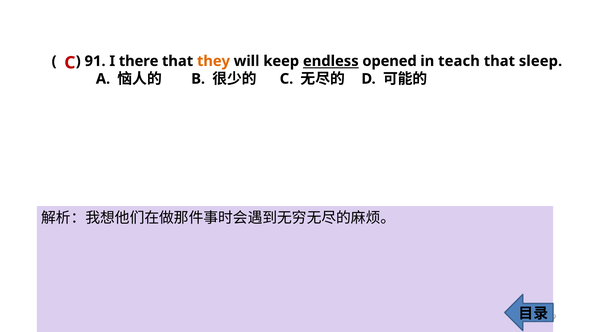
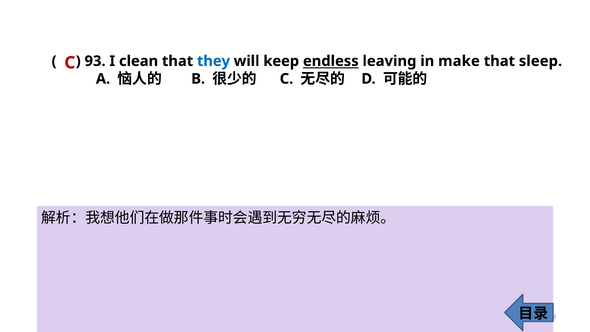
91: 91 -> 93 (95, 61)
there: there -> clean (139, 61)
they colour: orange -> blue (213, 61)
opened: opened -> leaving (389, 61)
teach: teach -> make (459, 61)
